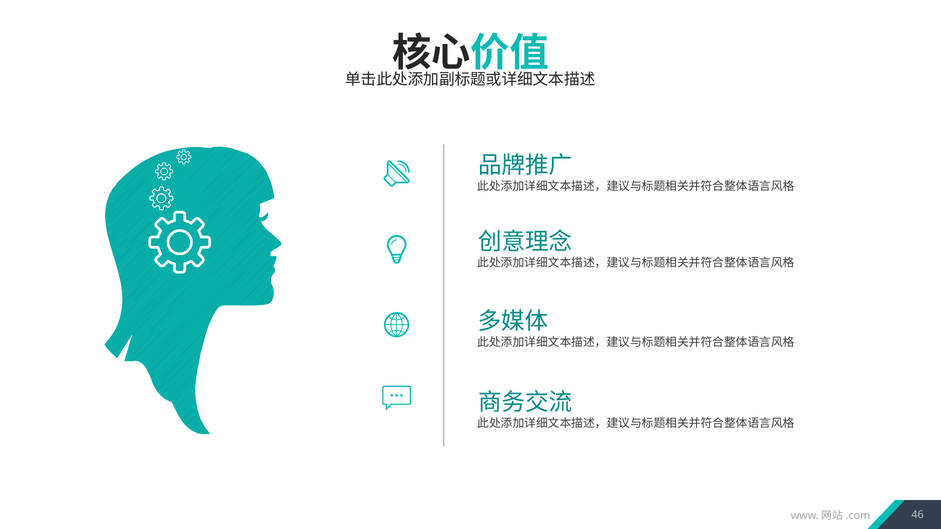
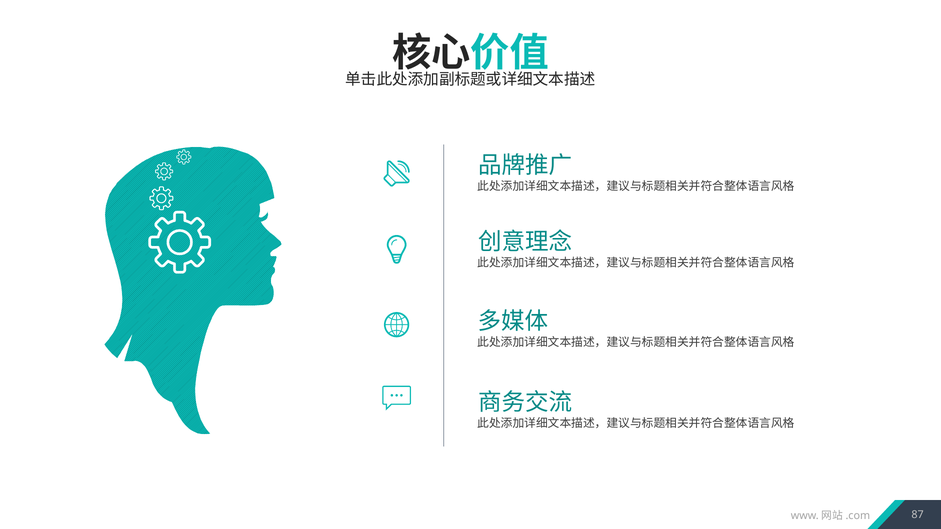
46: 46 -> 87 (918, 515)
